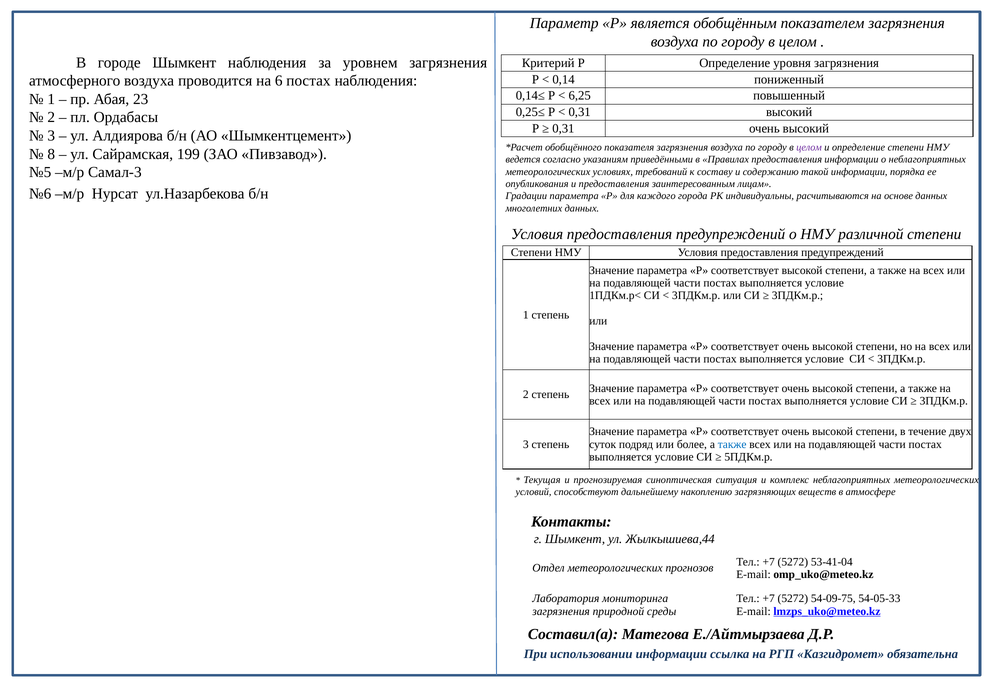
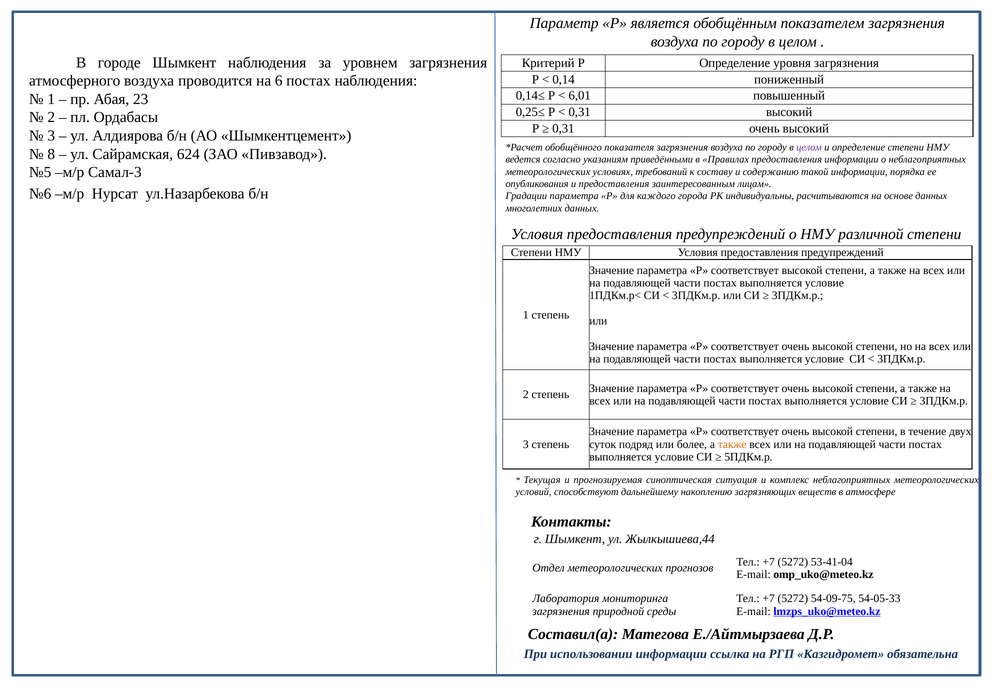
6,25: 6,25 -> 6,01 (580, 96)
199: 199 -> 624 (188, 154)
также colour: blue -> orange (732, 445)
